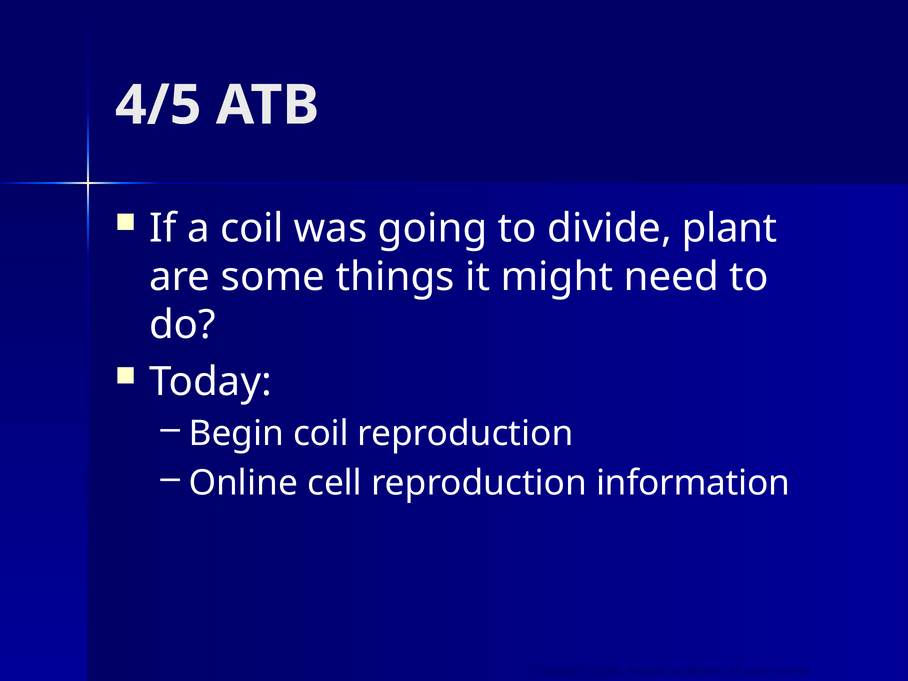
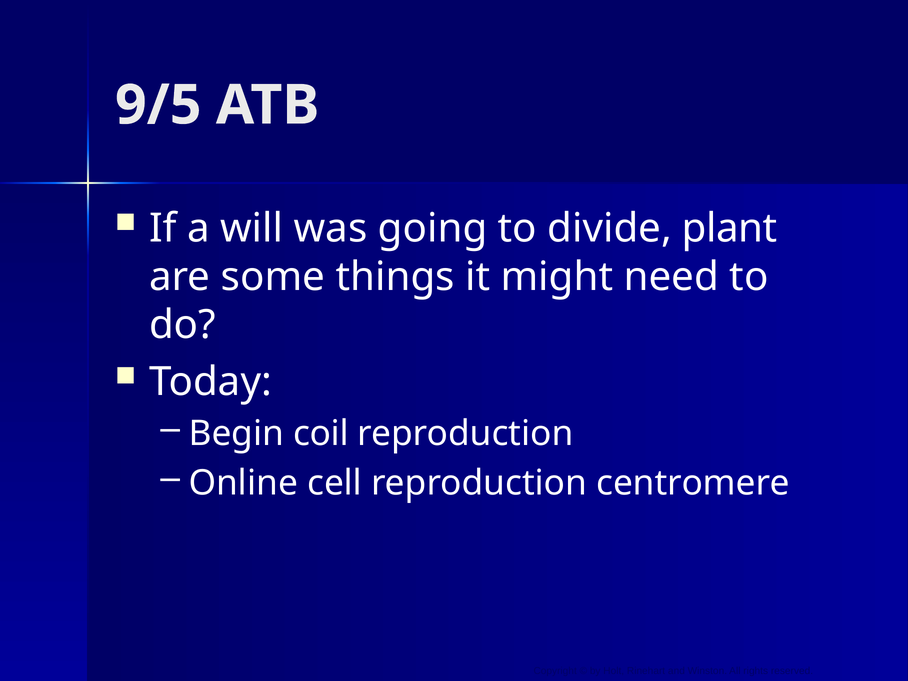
4/5: 4/5 -> 9/5 (158, 105)
a coil: coil -> will (252, 228)
information: information -> centromere (693, 483)
